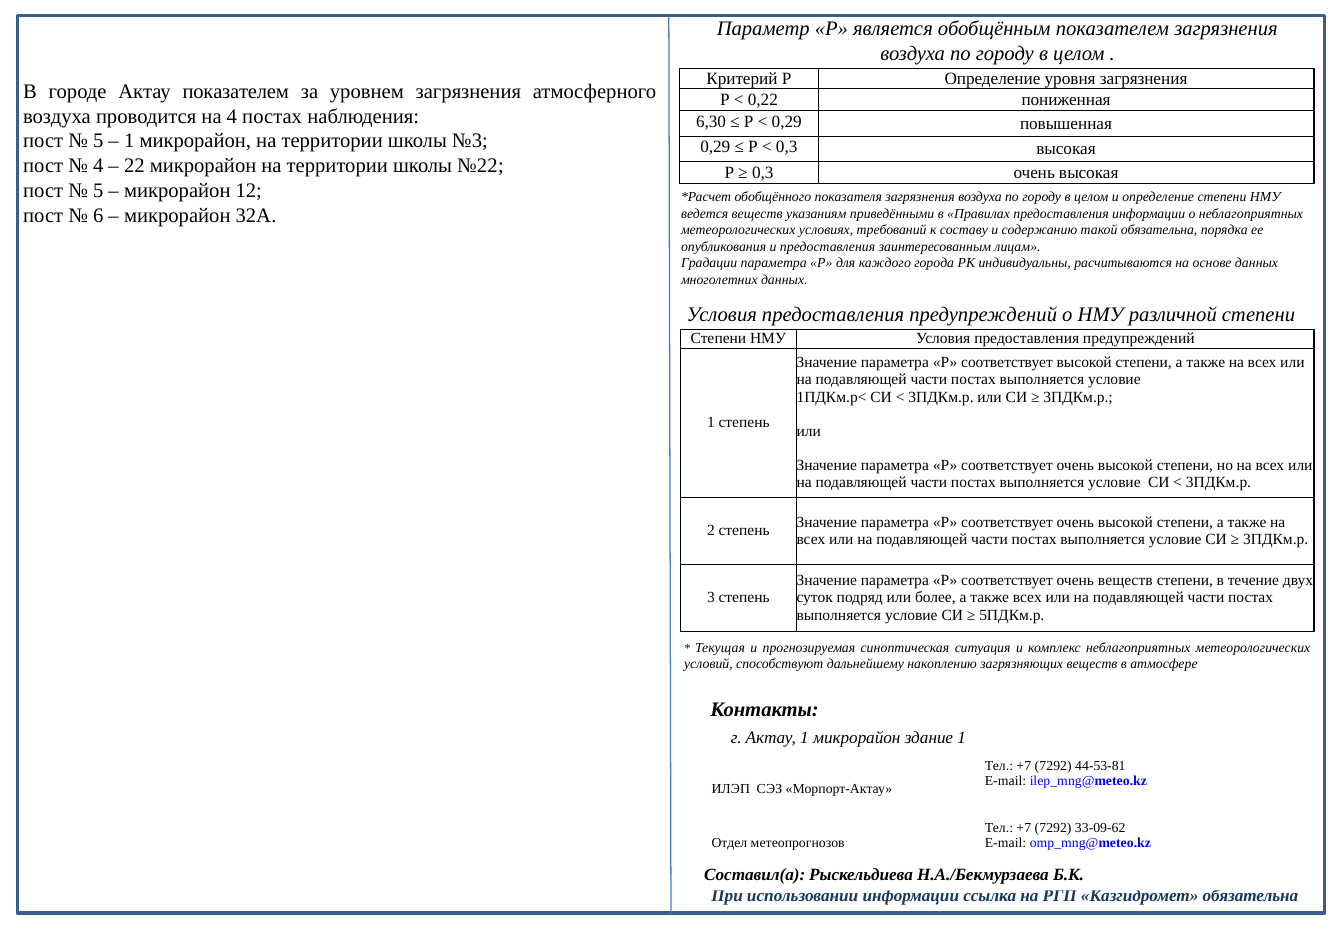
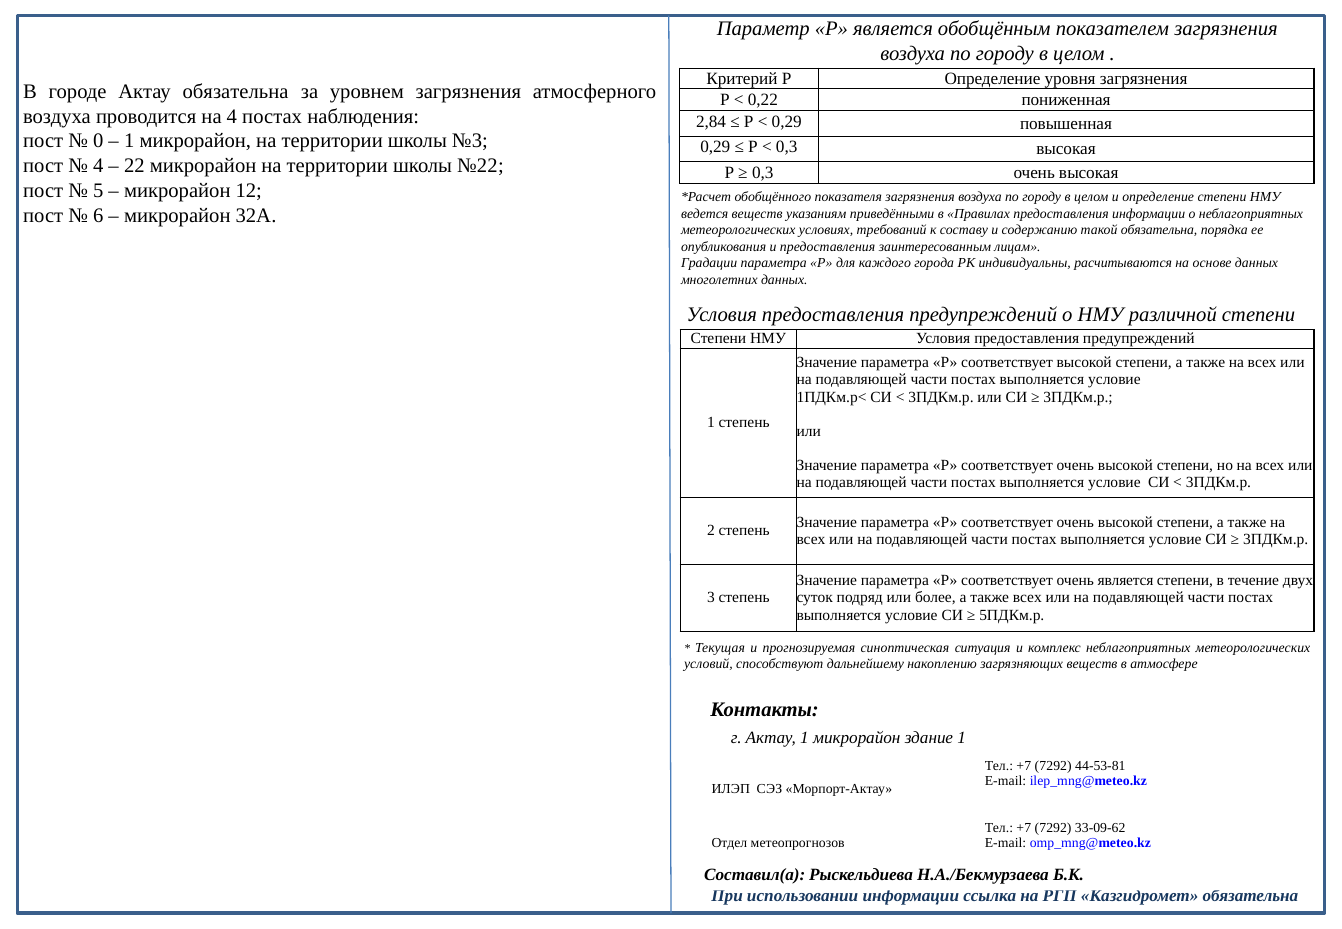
Актау показателем: показателем -> обязательна (236, 92)
6,30: 6,30 -> 2,84 (711, 122)
5: 5 -> 0 (98, 141)
очень веществ: веществ -> является (1125, 581)
